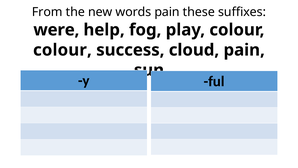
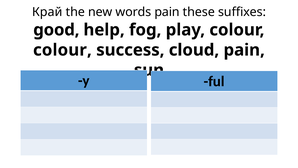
From: From -> Край (47, 12)
were: were -> good (56, 30)
